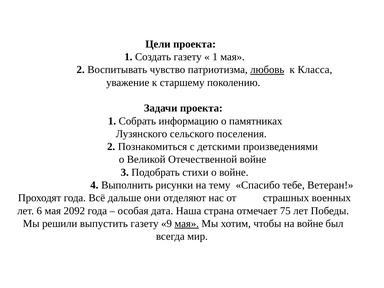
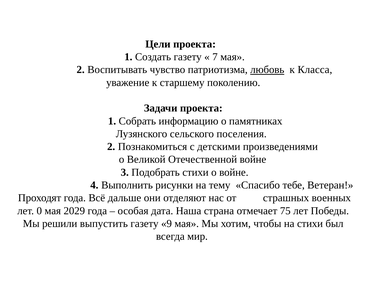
1: 1 -> 7 (215, 57)
6: 6 -> 0 (39, 211)
2092: 2092 -> 2029 (74, 211)
мая underline: present -> none (187, 224)
на войне: войне -> стихи (310, 224)
